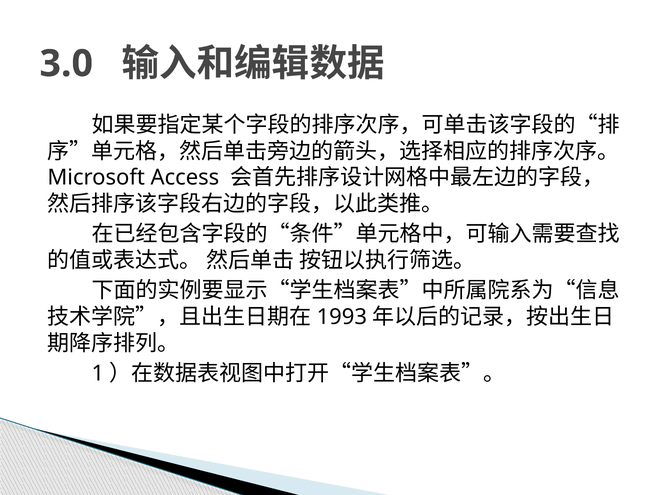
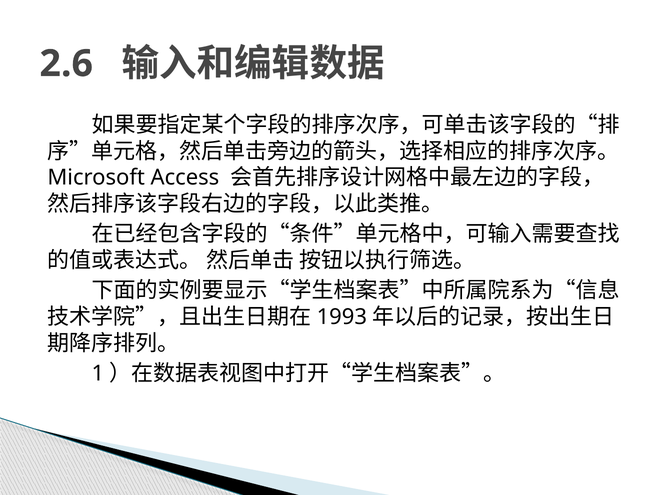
3.0: 3.0 -> 2.6 (66, 64)
